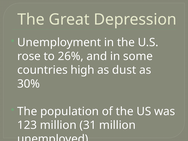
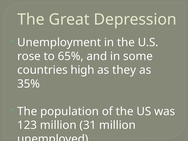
26%: 26% -> 65% (71, 56)
dust: dust -> they (124, 70)
30%: 30% -> 35% (29, 84)
